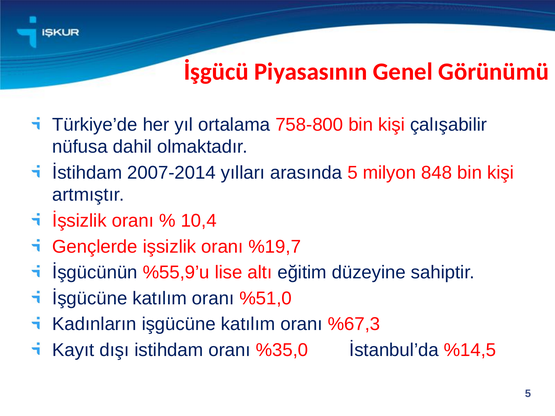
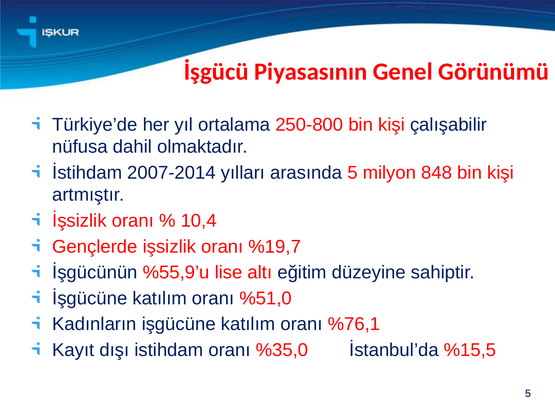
758-800: 758-800 -> 250-800 (309, 125)
%67,3: %67,3 -> %76,1 (354, 324)
%14,5: %14,5 -> %15,5 (470, 350)
